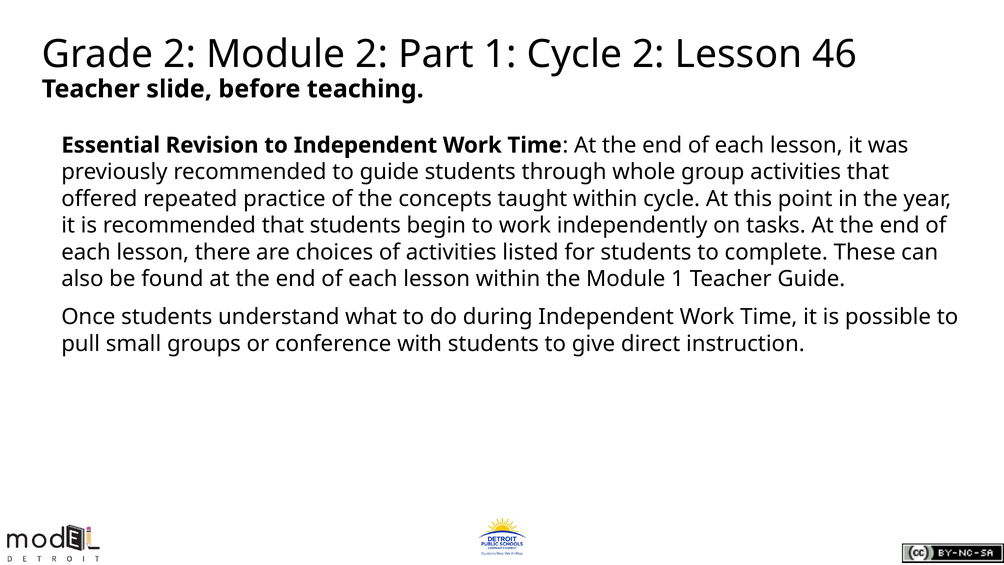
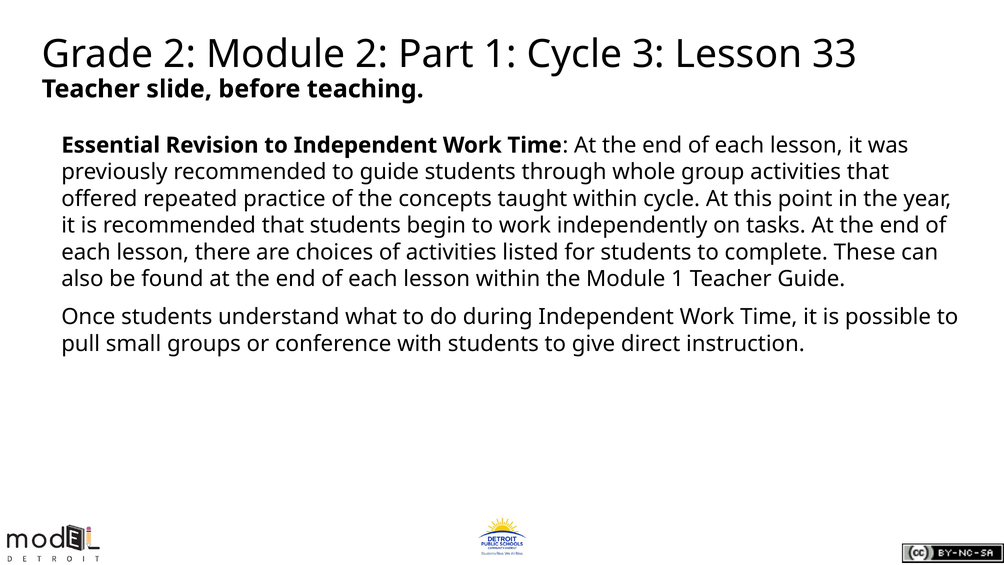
Cycle 2: 2 -> 3 (649, 54)
46: 46 -> 33 (835, 54)
